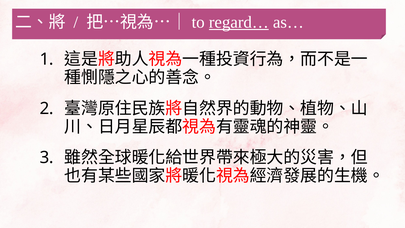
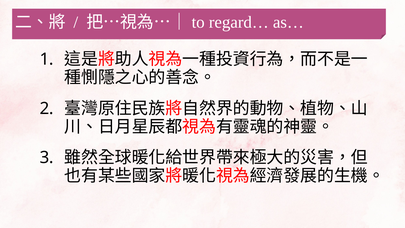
regard… underline: present -> none (239, 22)
